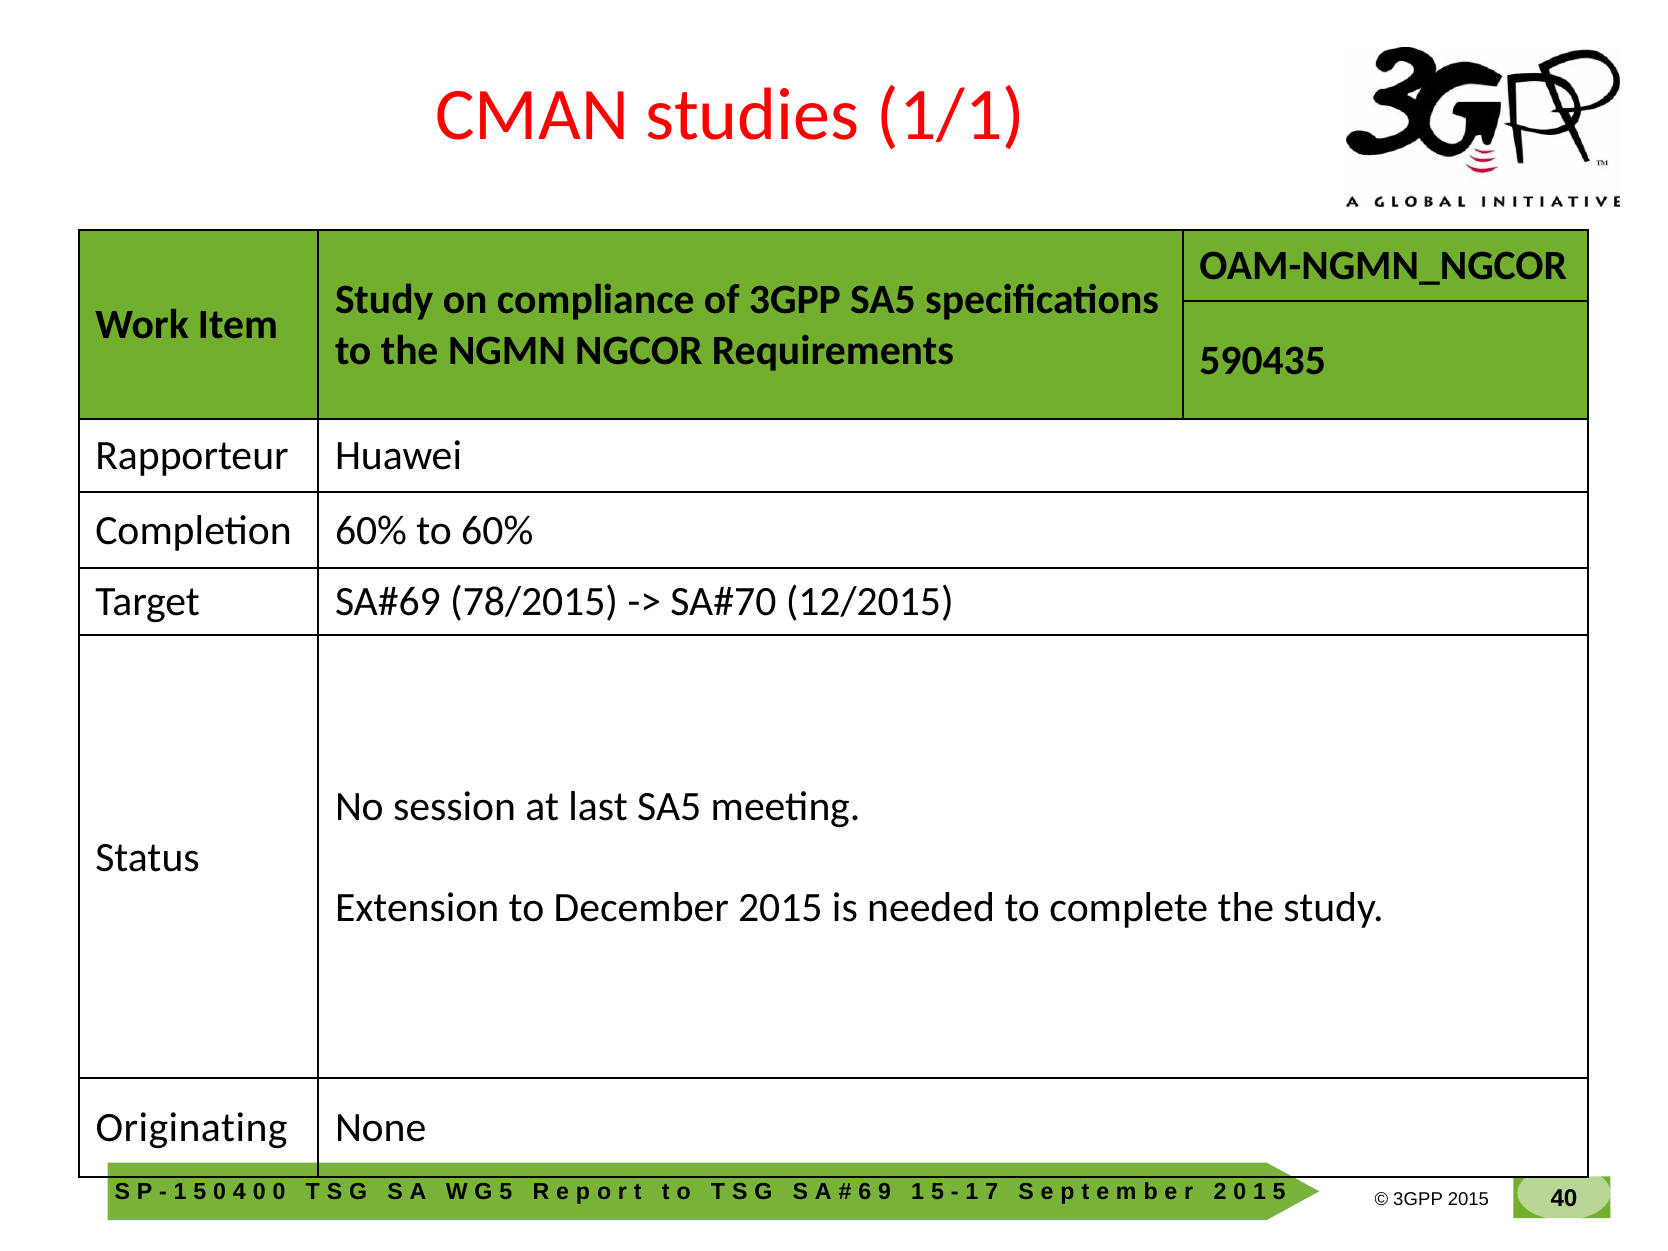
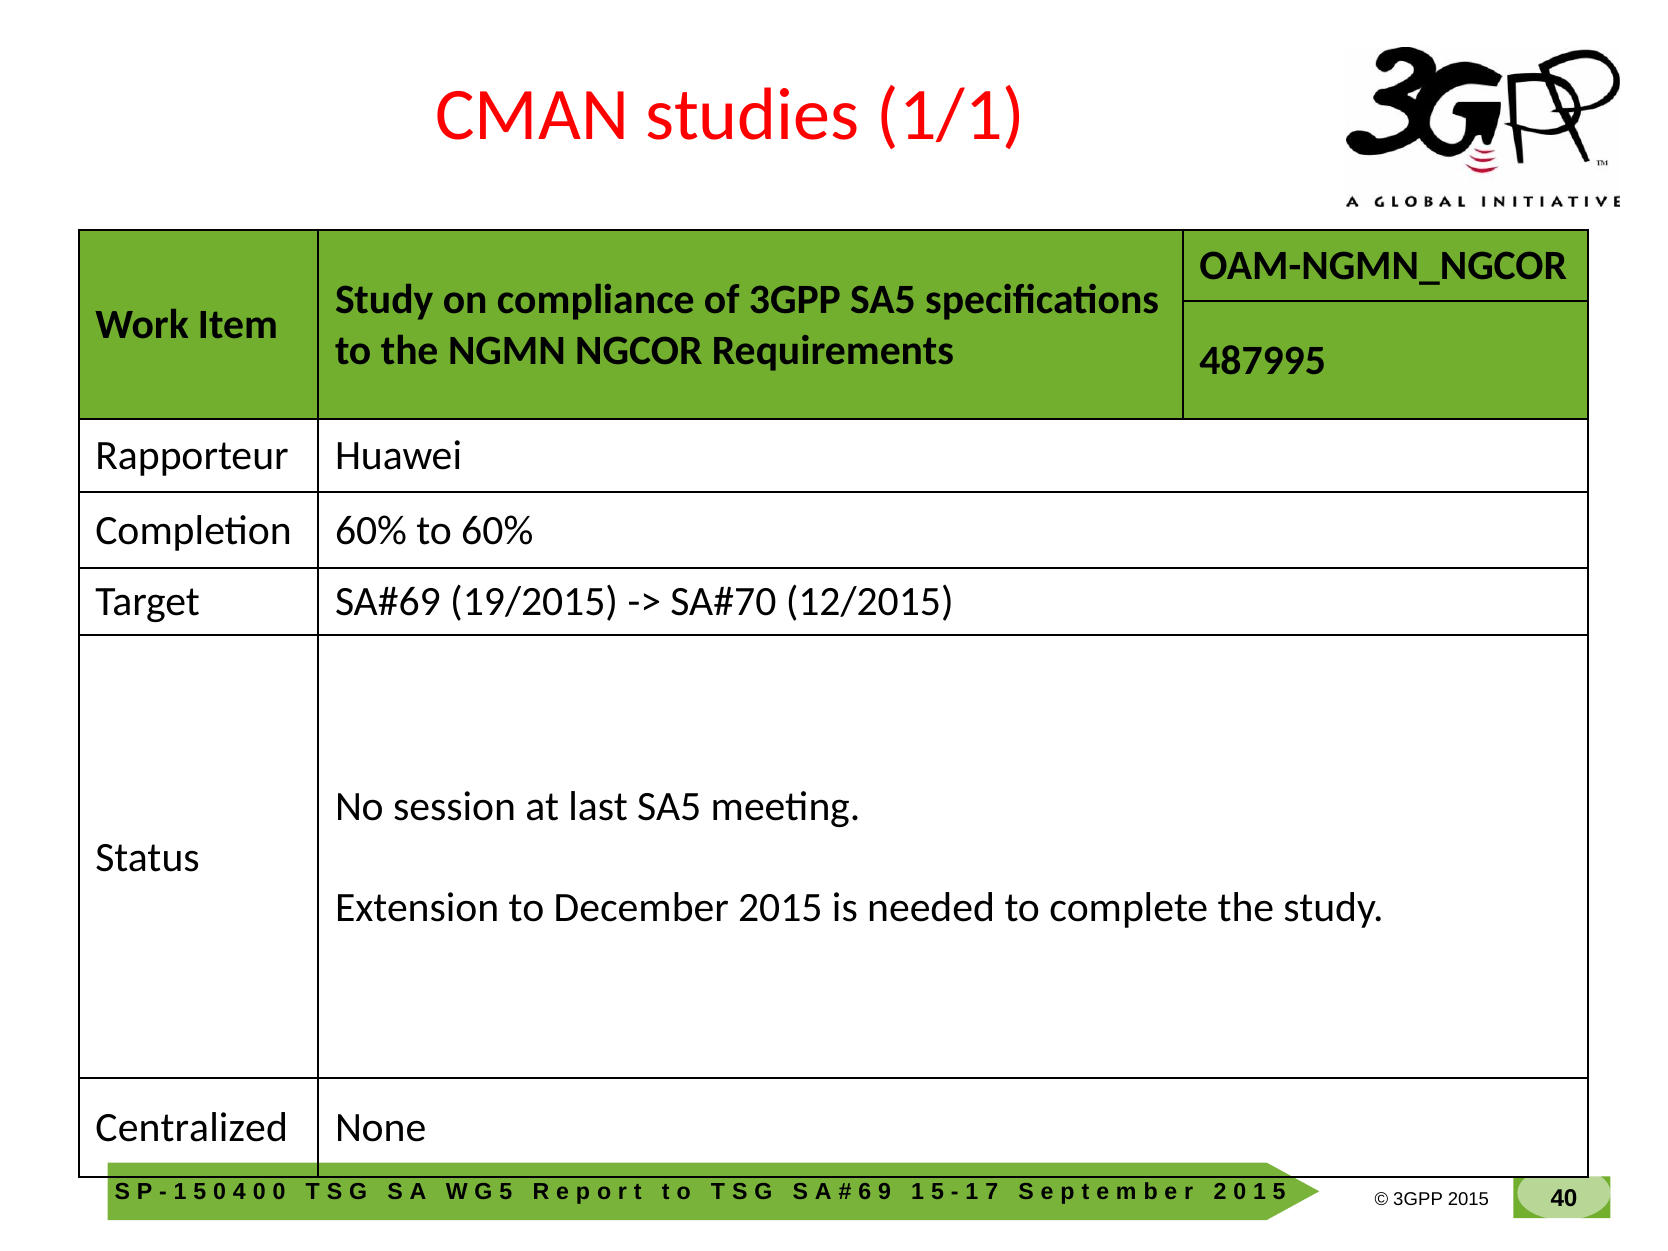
590435: 590435 -> 487995 (1263, 361)
78/2015: 78/2015 -> 19/2015 (534, 602)
Originating: Originating -> Centralized (192, 1128)
